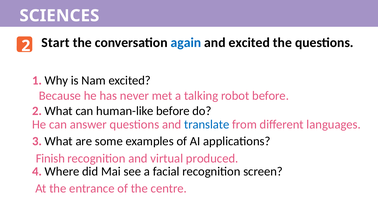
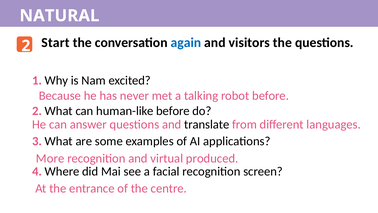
SCIENCES: SCIENCES -> NATURAL (59, 16)
and excited: excited -> visitors (249, 43)
translate colour: blue -> black (207, 124)
Finish: Finish -> More (50, 158)
